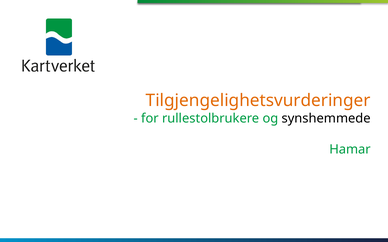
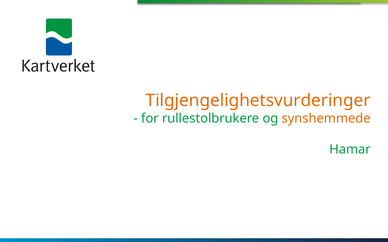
synshemmede colour: black -> orange (326, 119)
